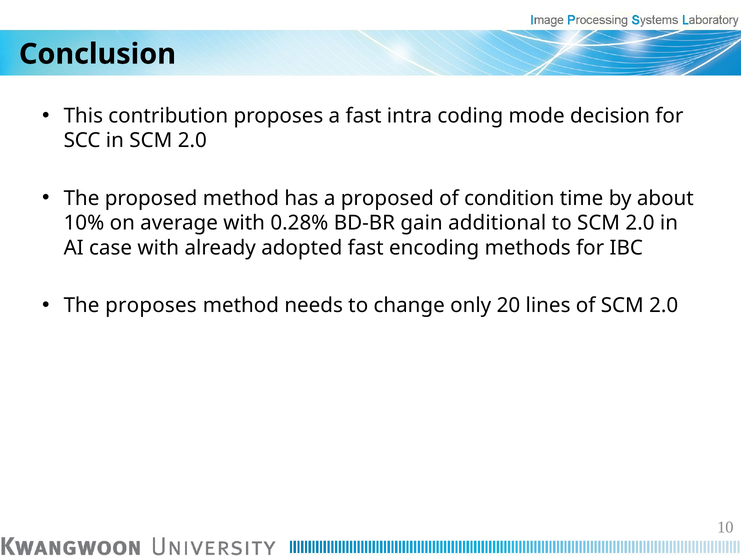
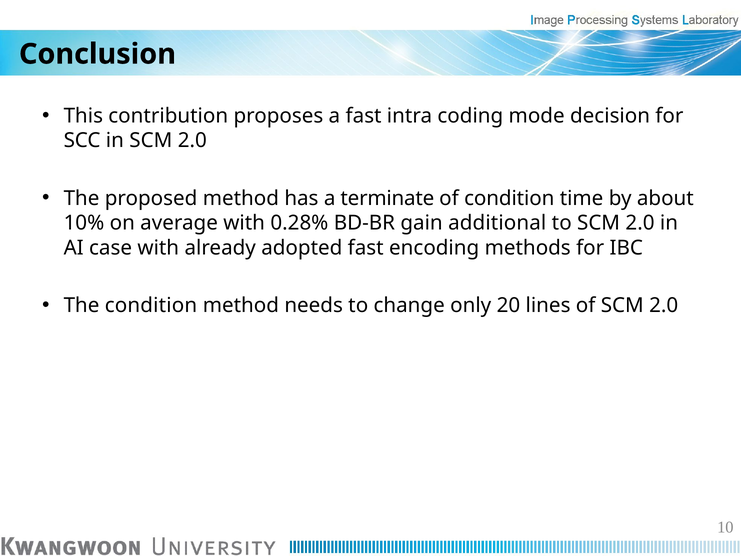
a proposed: proposed -> terminate (387, 198)
The proposes: proposes -> condition (151, 305)
